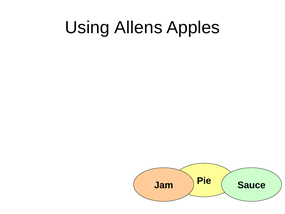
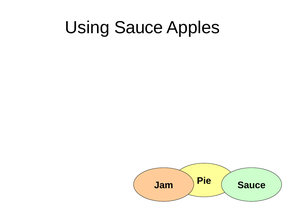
Using Allens: Allens -> Sauce (139, 28)
